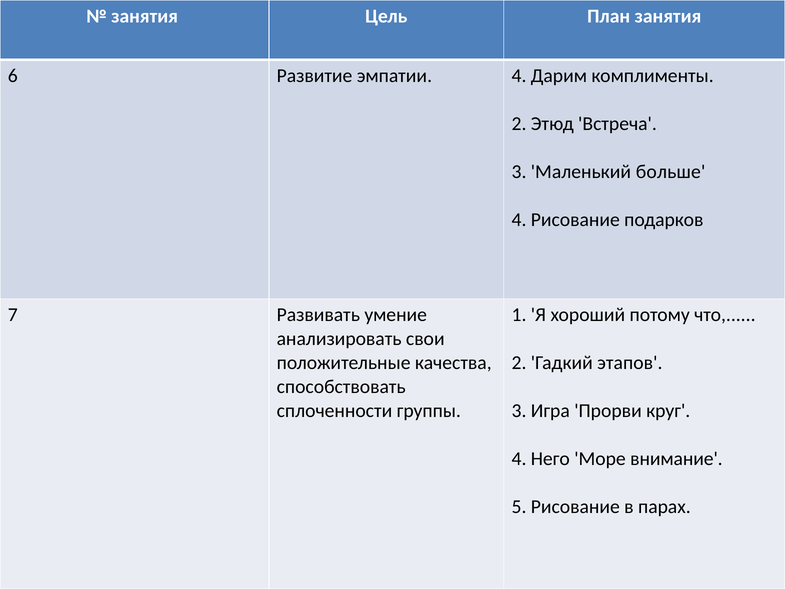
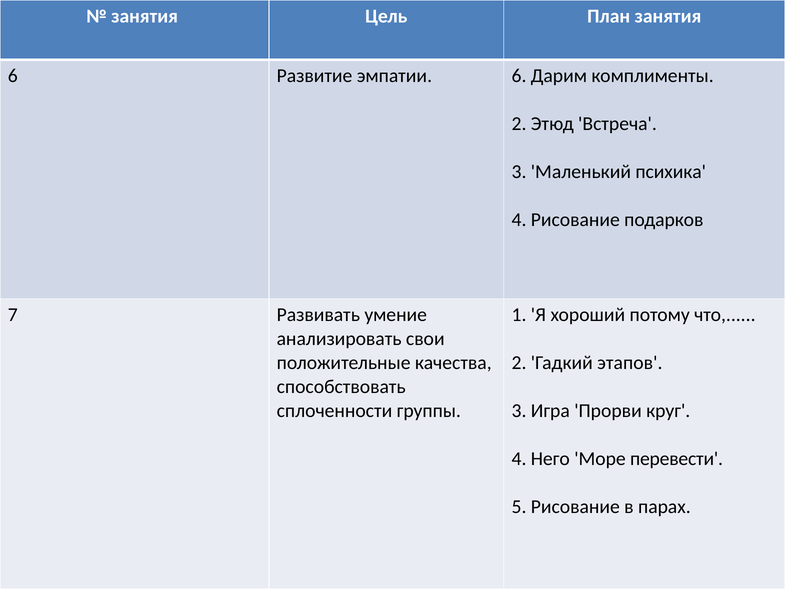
эмпатии 4: 4 -> 6 (519, 76)
больше: больше -> психика (671, 172)
внимание: внимание -> перевести (677, 458)
